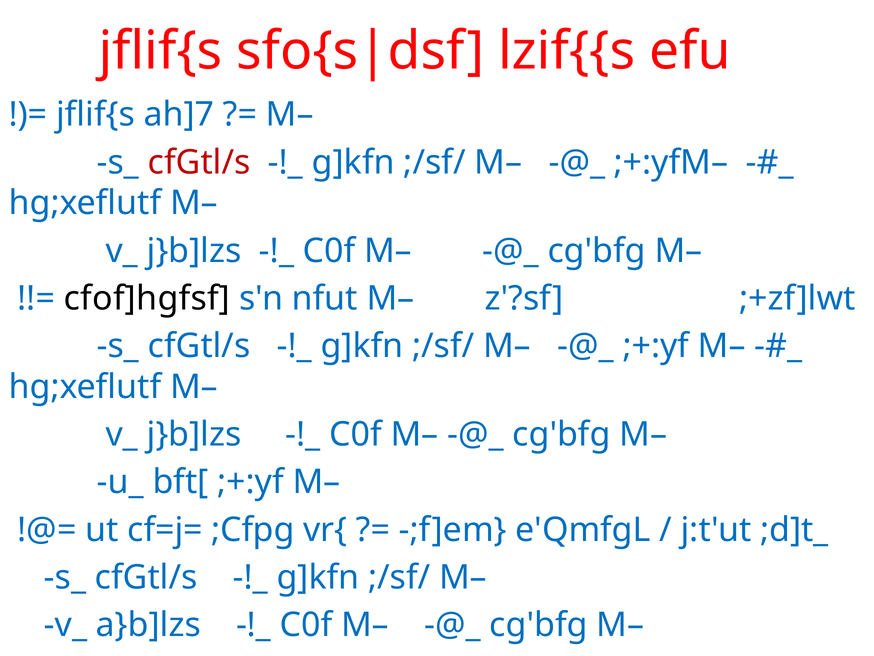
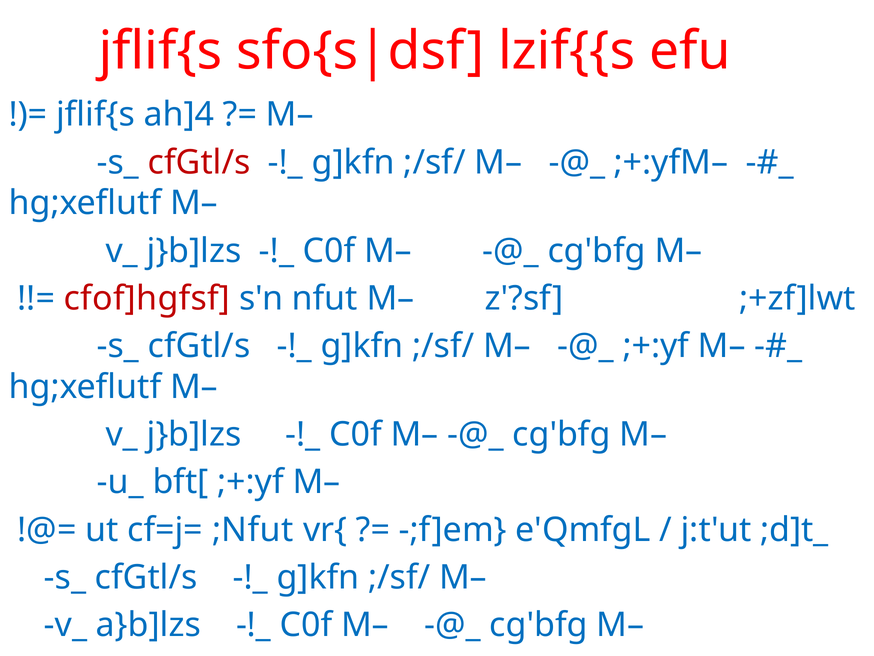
ah]7: ah]7 -> ah]4 (179, 115)
cfof]hgfsf colour: black -> red (147, 298)
;Cfpg: ;Cfpg -> ;Nfut (253, 530)
